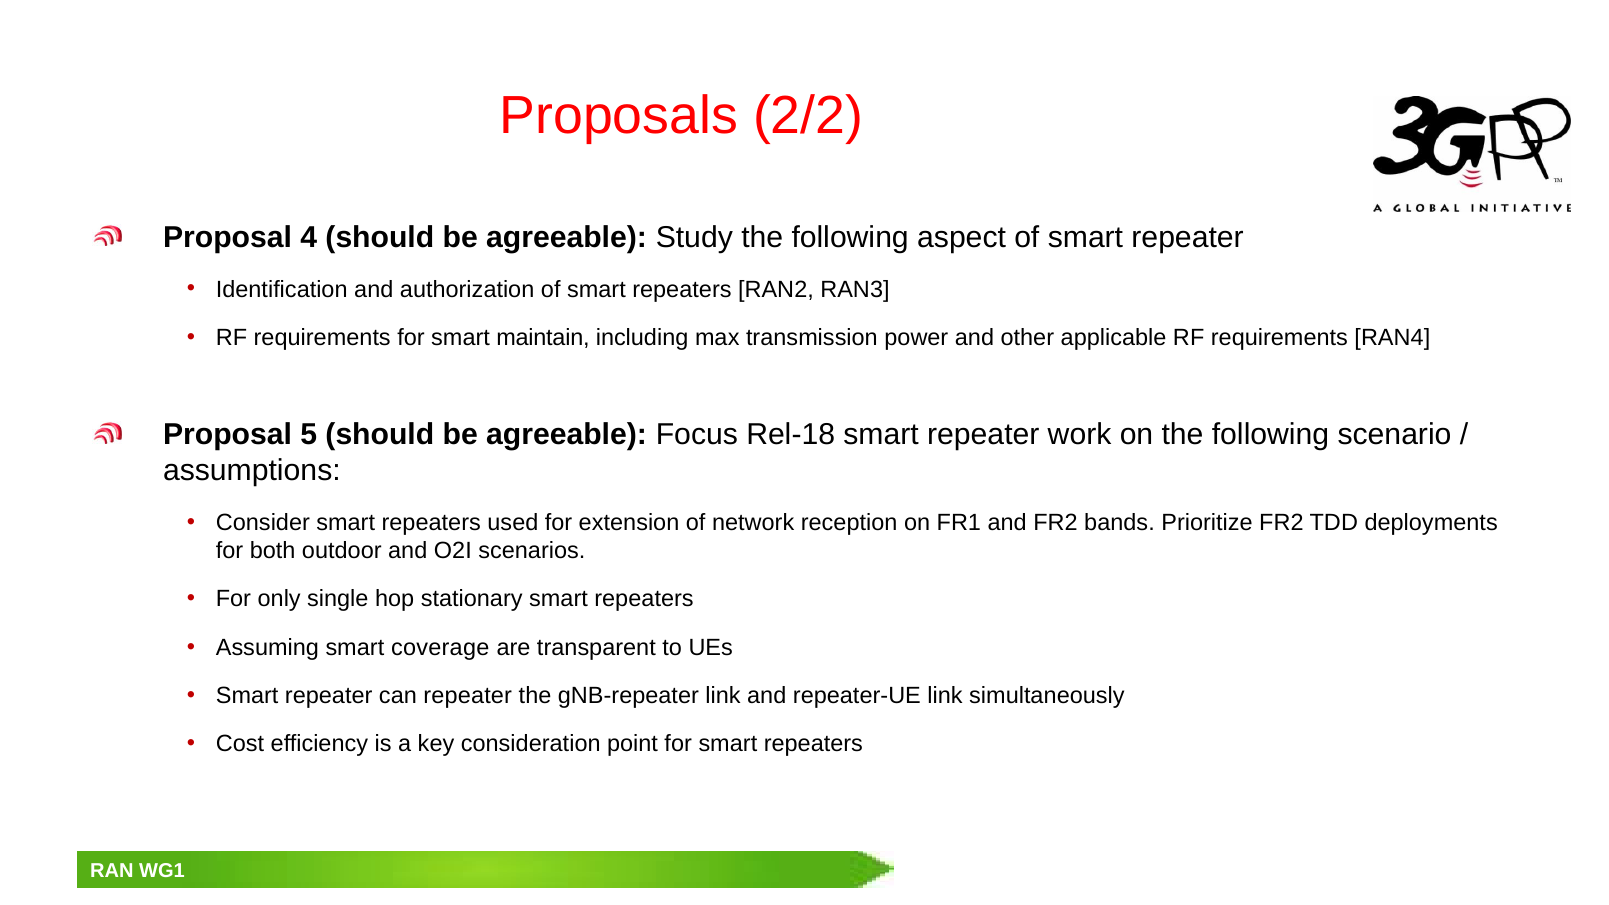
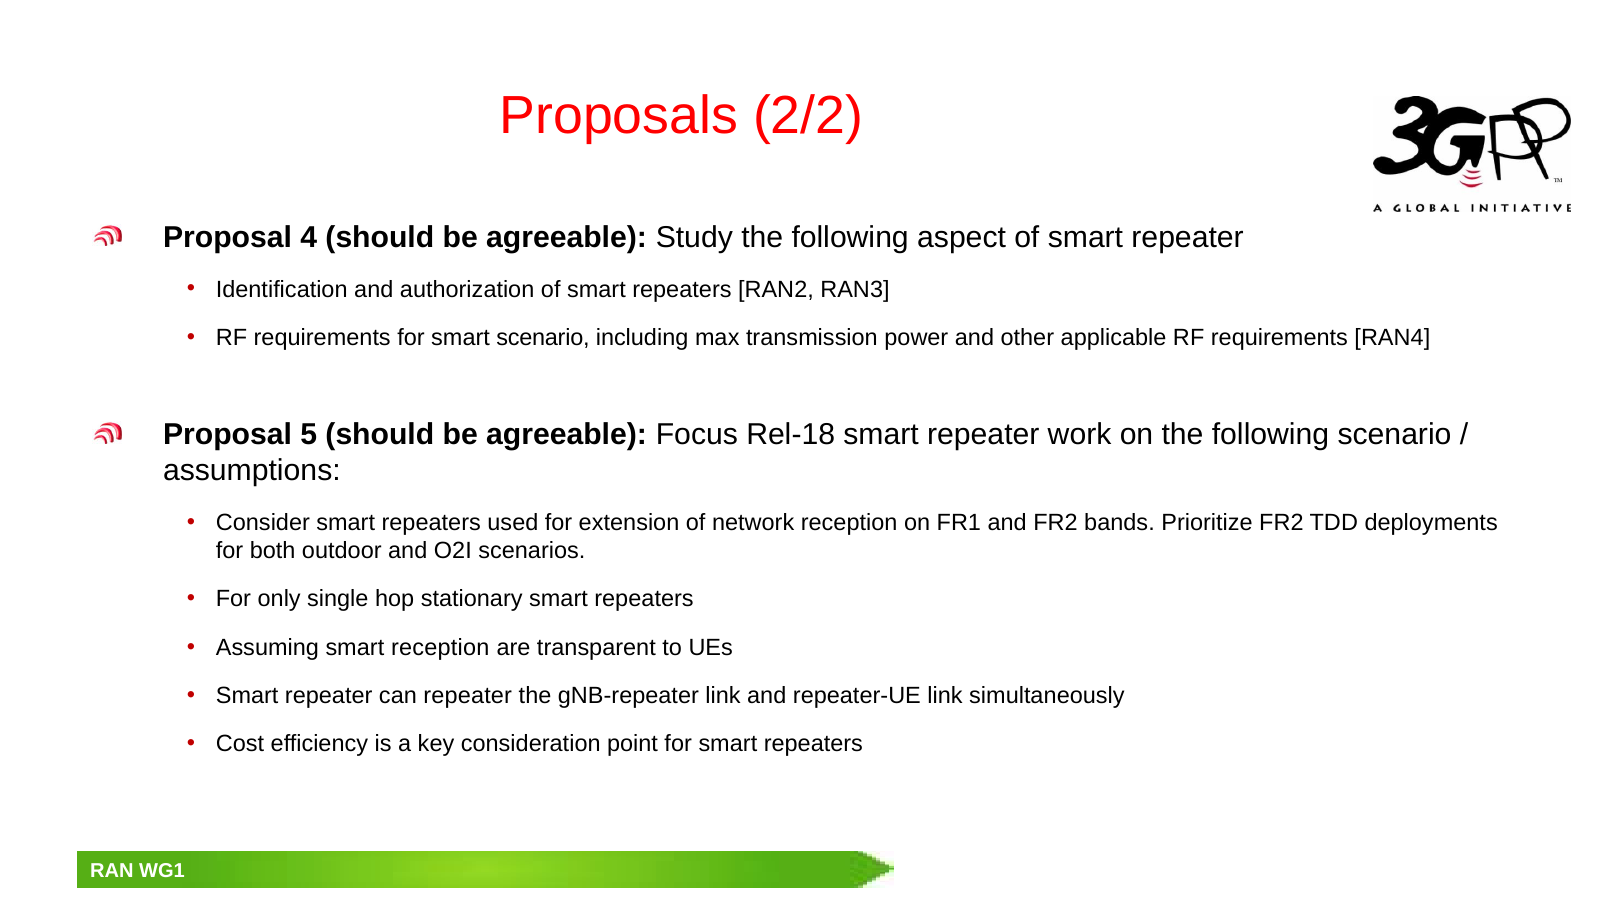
smart maintain: maintain -> scenario (543, 338)
smart coverage: coverage -> reception (440, 648)
